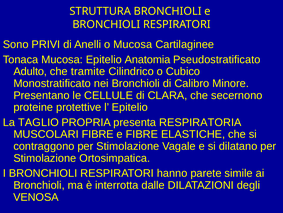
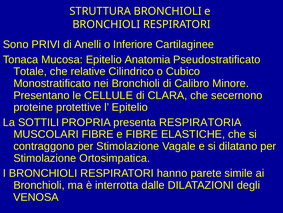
o Mucosa: Mucosa -> Inferiore (133, 44)
Adulto: Adulto -> Totale (30, 71)
tramite: tramite -> relative (88, 71)
TAGLIO: TAGLIO -> SOTTILI (39, 122)
